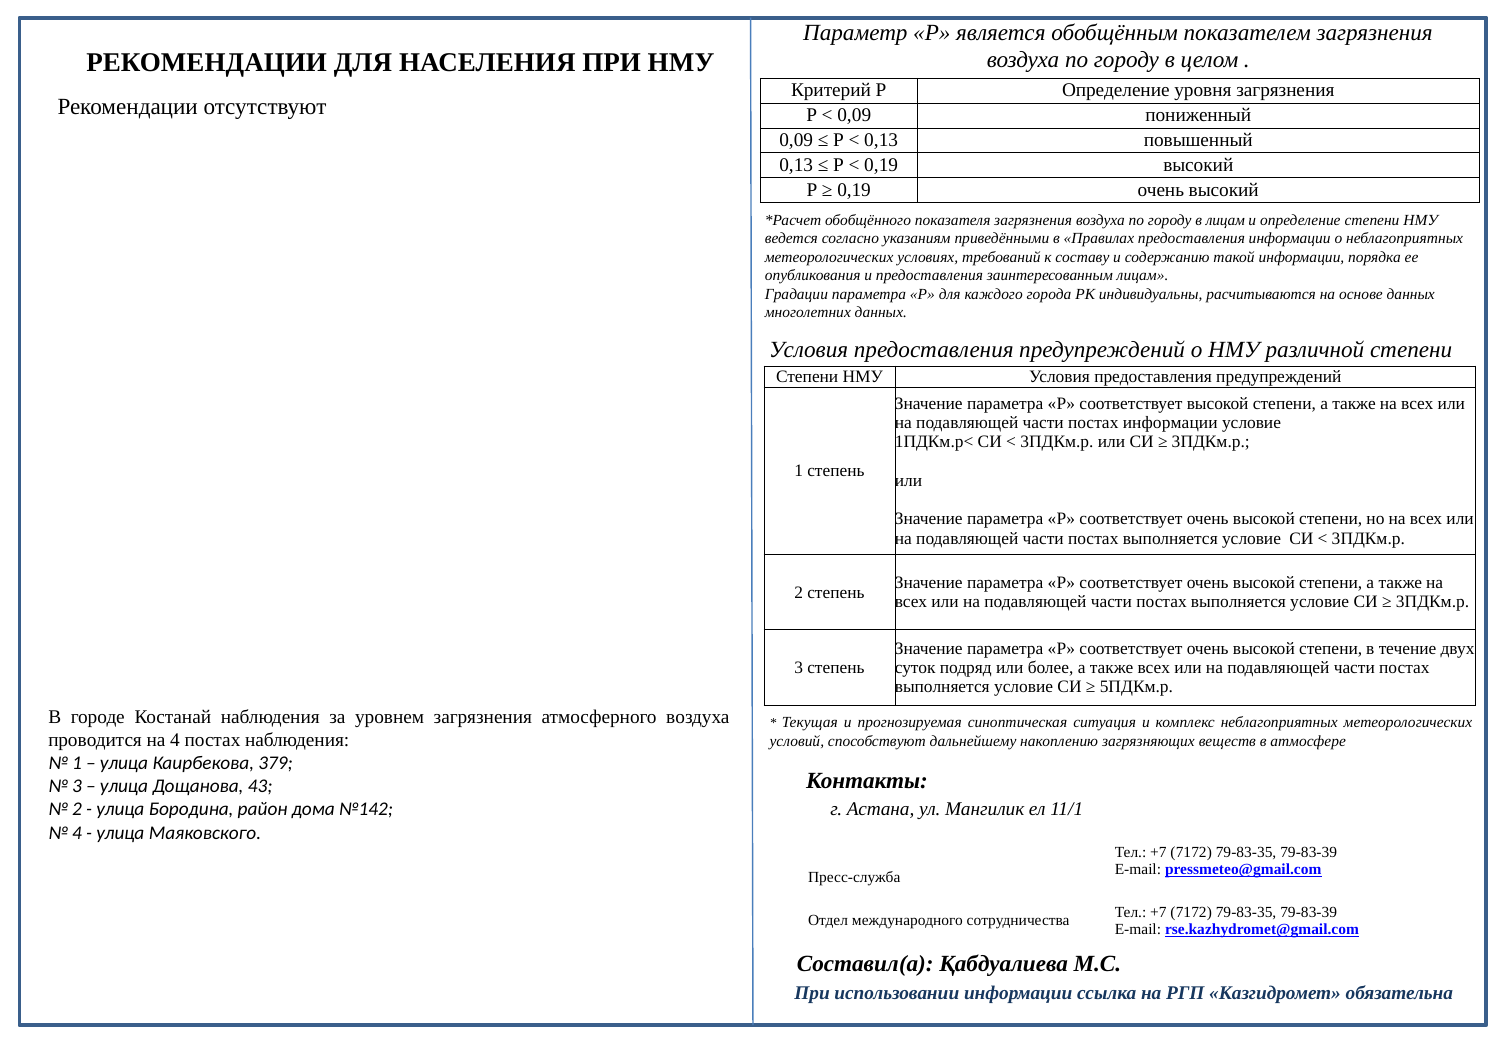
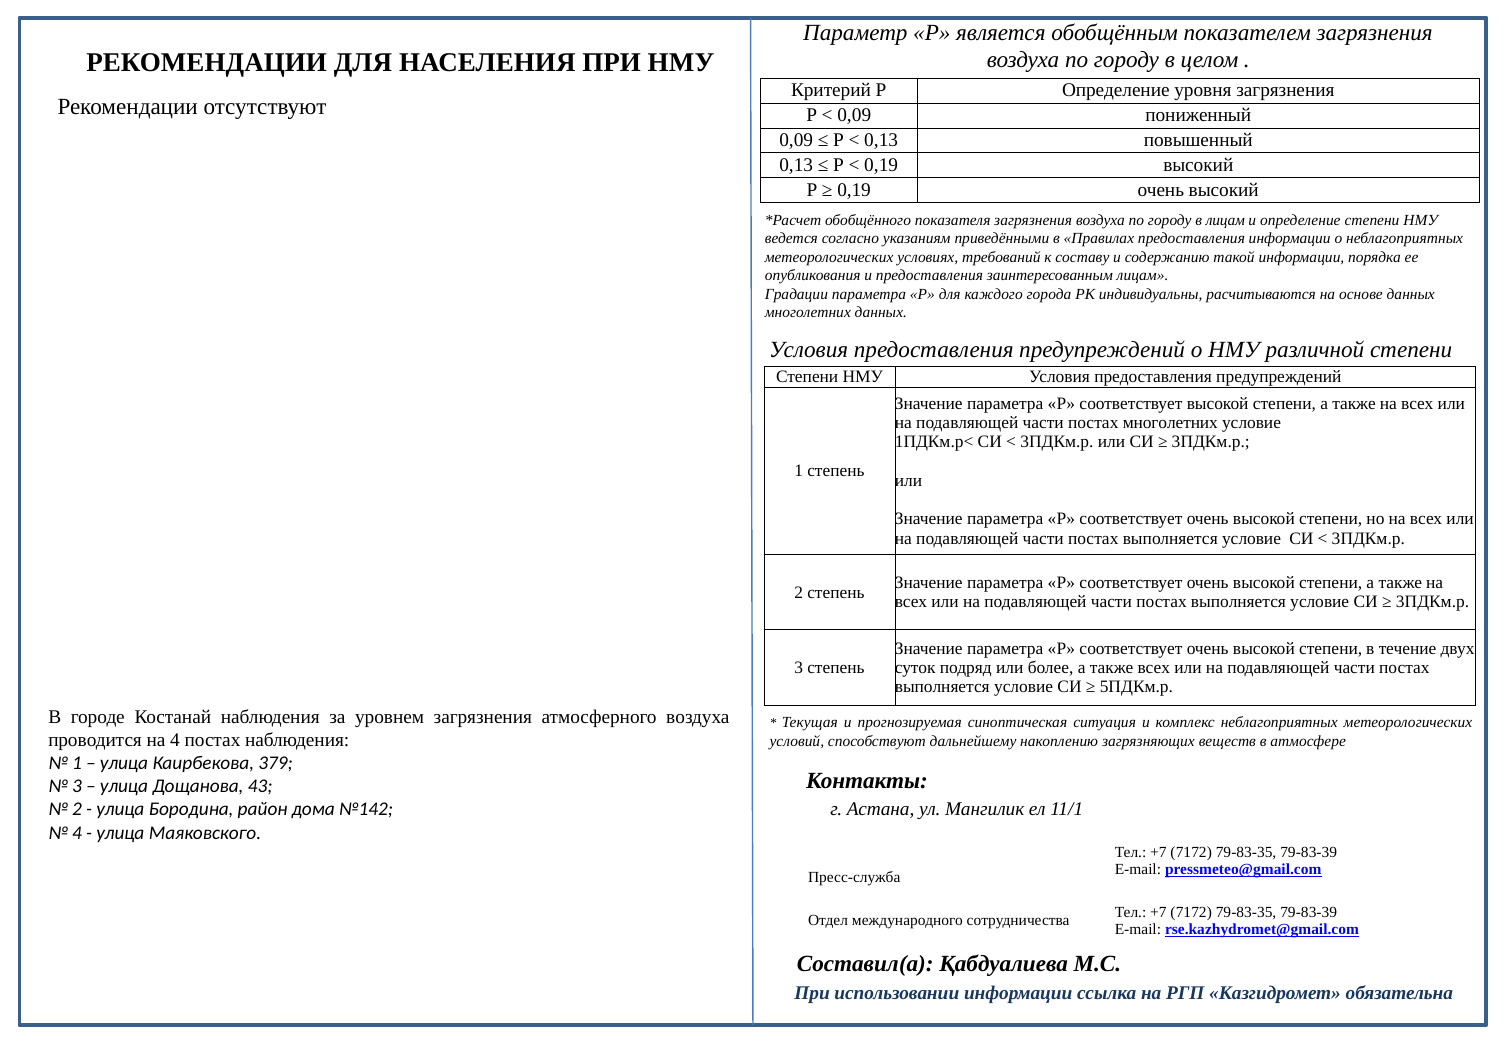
постах информации: информации -> многолетних (1170, 423)
